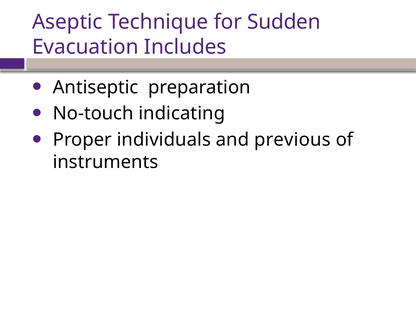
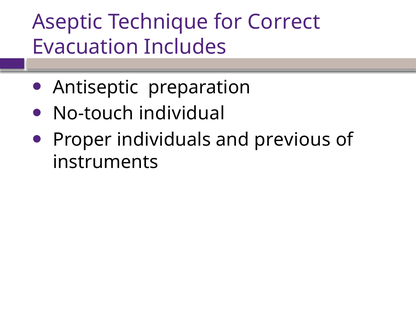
Sudden: Sudden -> Correct (284, 22)
indicating: indicating -> individual (182, 114)
